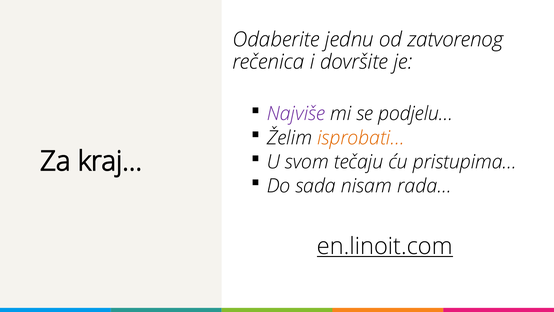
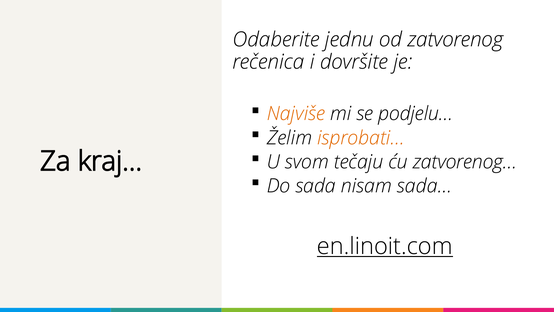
Najviše colour: purple -> orange (296, 114)
pristupima…: pristupima… -> zatvorenog… (465, 162)
rada…: rada… -> sada… (424, 186)
